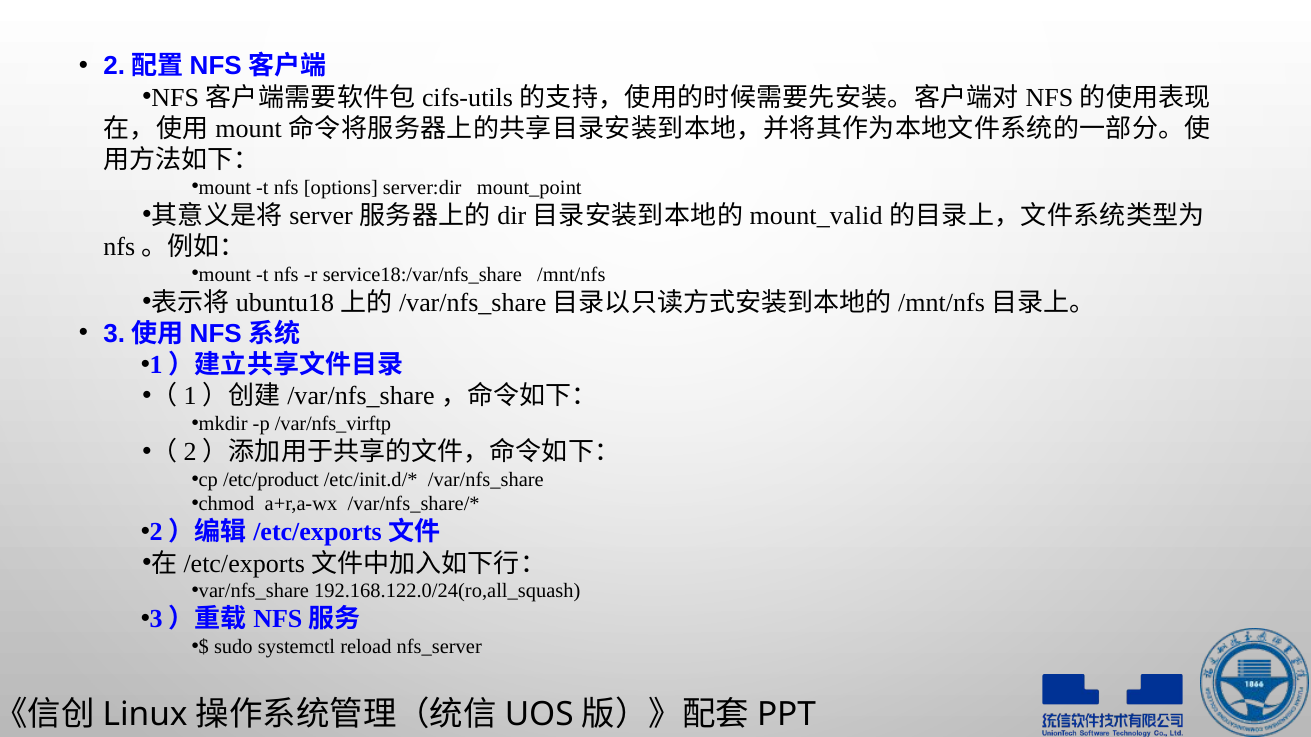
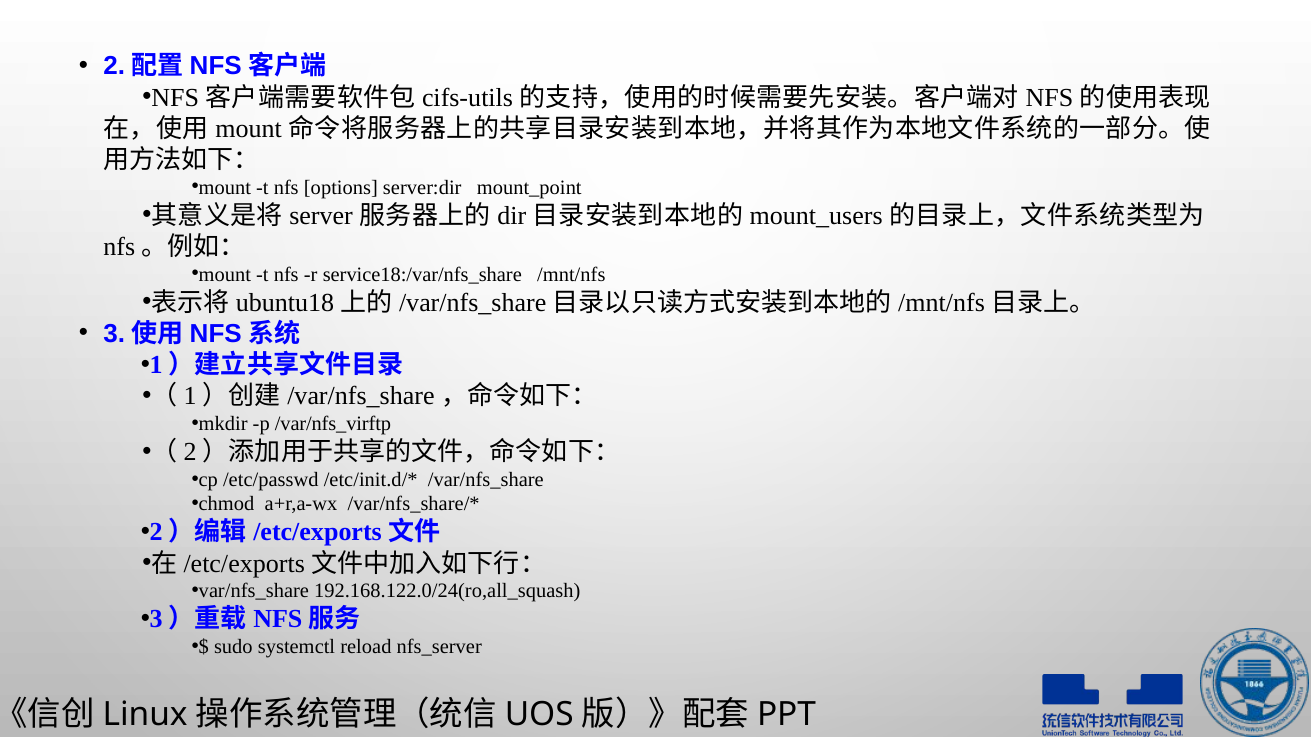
mount_valid: mount_valid -> mount_users (816, 216)
/etc/product: /etc/product -> /etc/passwd (271, 480)
